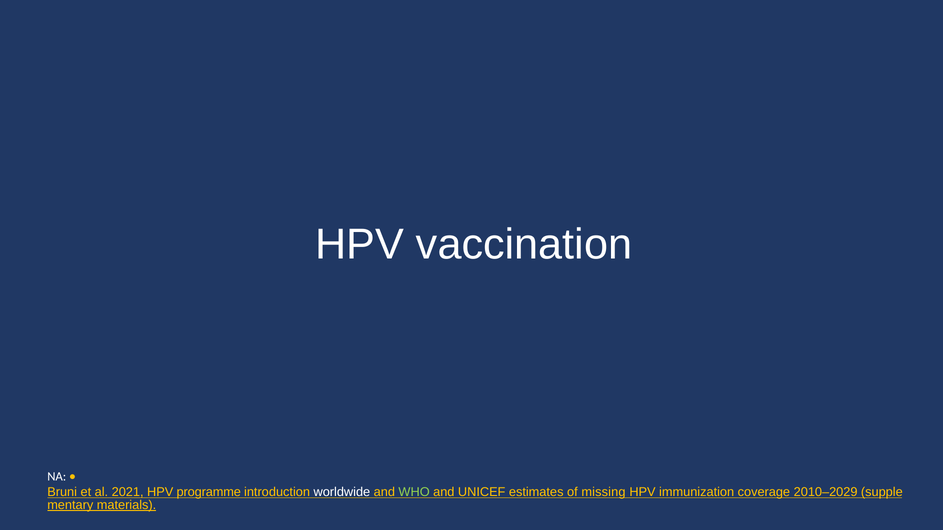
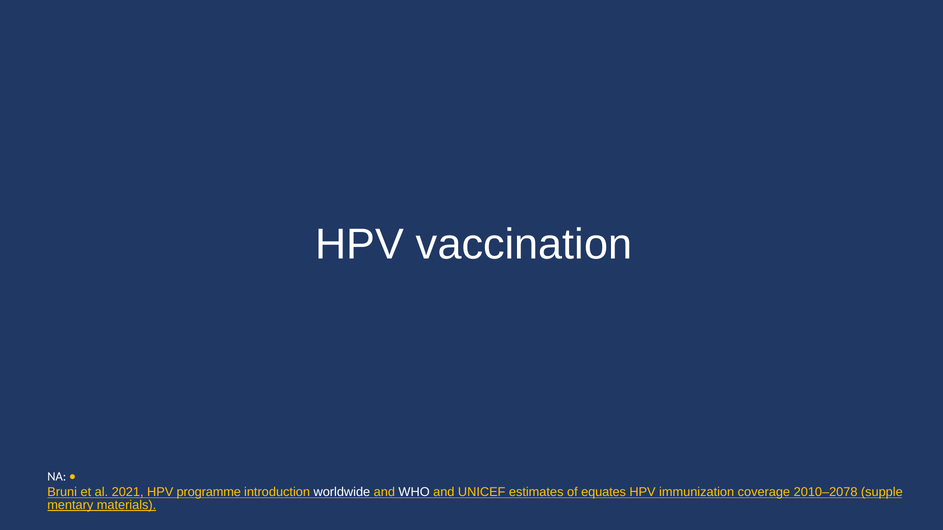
WHO colour: light green -> white (414, 492)
missing: missing -> equates (604, 492)
2010–2029: 2010–2029 -> 2010–2078 (826, 492)
